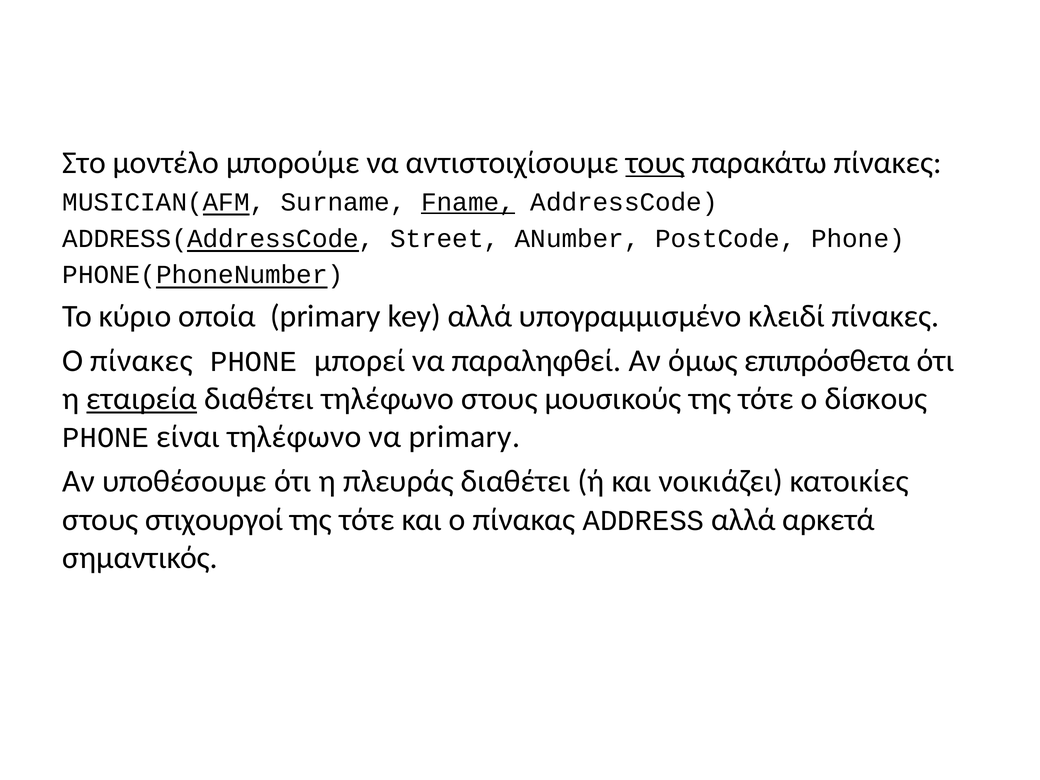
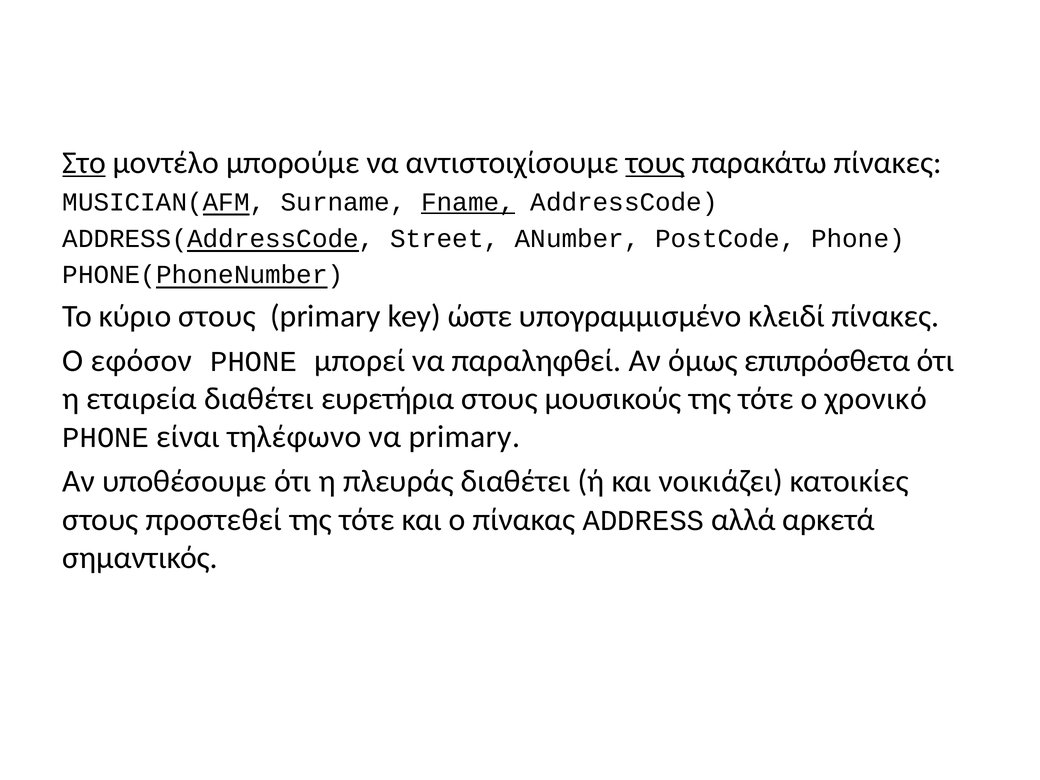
Στο underline: none -> present (84, 163)
κύριο οποία: οποία -> στους (217, 316)
key αλλά: αλλά -> ώστε (480, 316)
Ο πίνακες: πίνακες -> εφόσον (142, 361)
εταιρεία underline: present -> none (142, 399)
διαθέτει τηλέφωνο: τηλέφωνο -> ευρετήρια (388, 399)
δίσκους: δίσκους -> χρονικό (876, 399)
στιχουργοί: στιχουργοί -> προστεθεί (214, 520)
